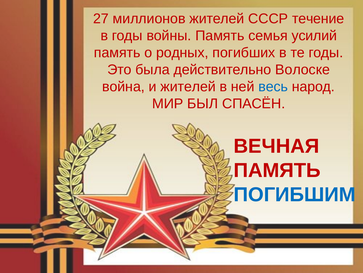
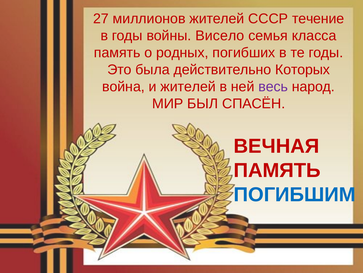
войны Память: Память -> Висело (220, 36)
усилий: усилий -> класса (314, 36)
Волоске: Волоске -> Которых (303, 70)
весь colour: blue -> purple (273, 87)
